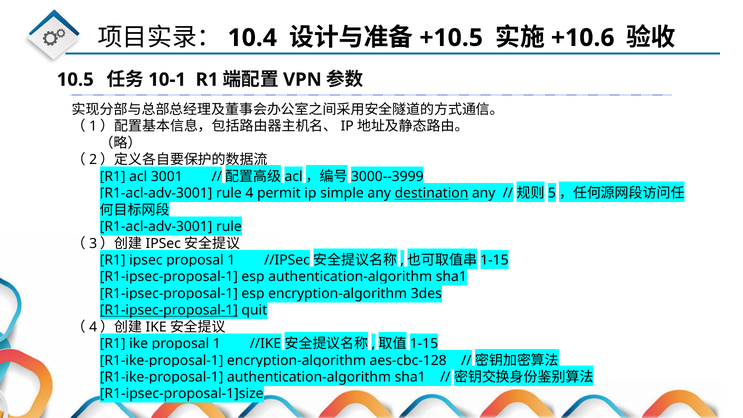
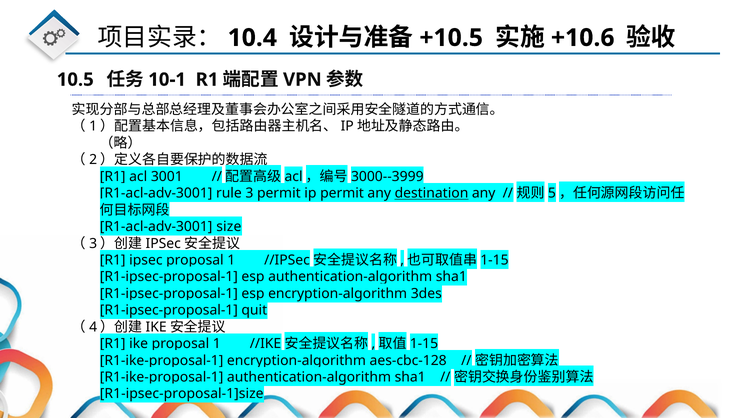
4: 4 -> 3 (249, 193)
ip simple: simple -> permit (342, 193)
rule: rule -> size (229, 227)
R1-ipsec-proposal-1 underline: present -> none (169, 310)
